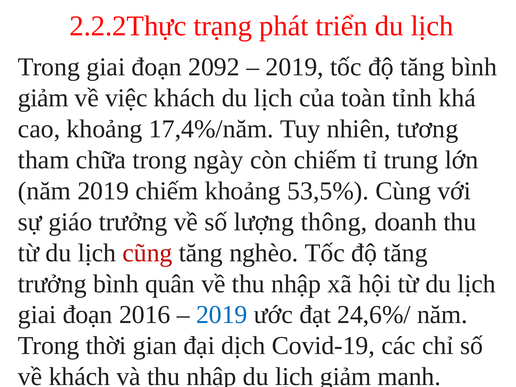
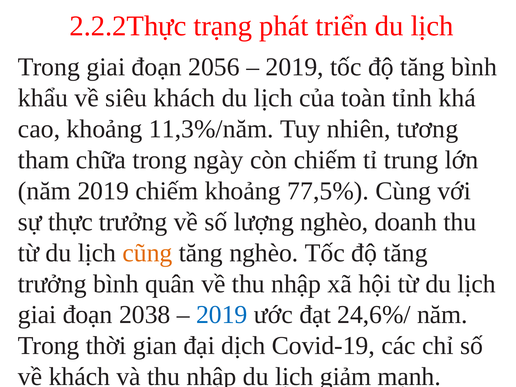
2092: 2092 -> 2056 (214, 67)
giảm: giảm -> khẩu (43, 98)
việc: việc -> siêu (126, 98)
17,4%/năm: 17,4%/năm -> 11,3%/năm (211, 129)
53,5%: 53,5% -> 77,5% (328, 191)
giáo: giáo -> thực (71, 222)
lượng thông: thông -> nghèo (334, 222)
cũng colour: red -> orange (147, 253)
2016: 2016 -> 2038 (145, 315)
